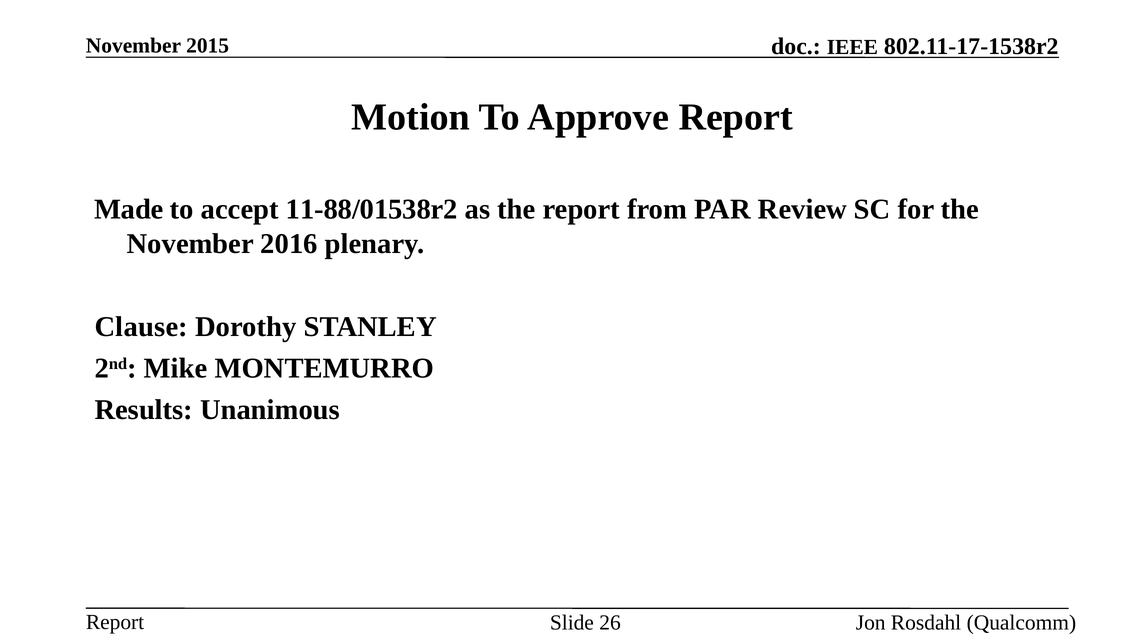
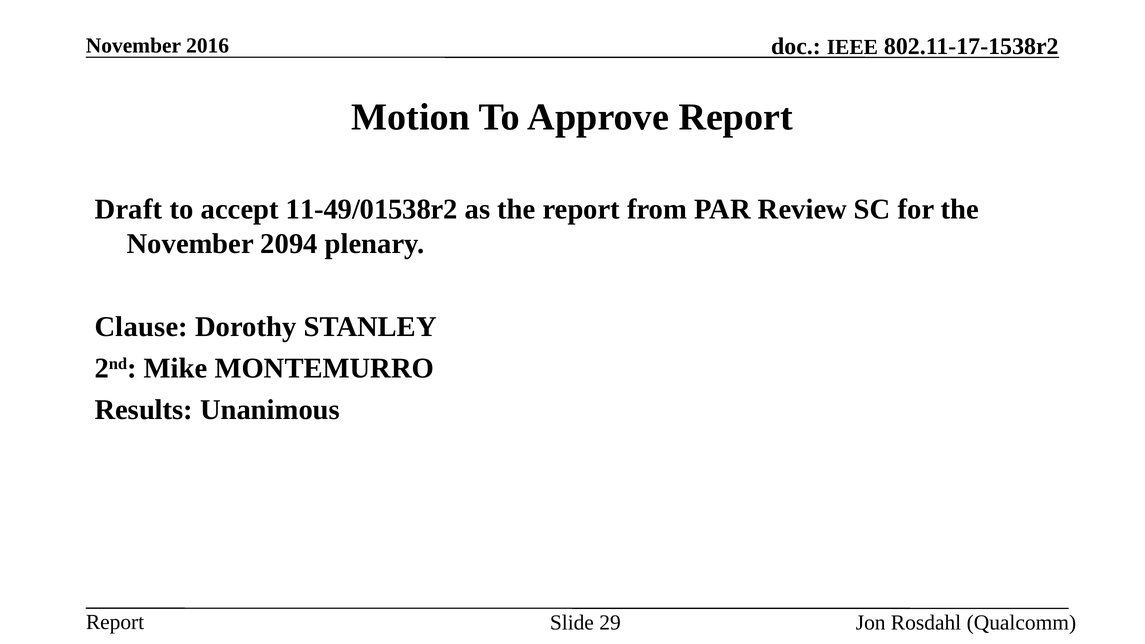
2015: 2015 -> 2016 (208, 46)
Made: Made -> Draft (129, 210)
11-88/01538r2: 11-88/01538r2 -> 11-49/01538r2 (372, 210)
2016: 2016 -> 2094 (289, 244)
26: 26 -> 29 (610, 623)
